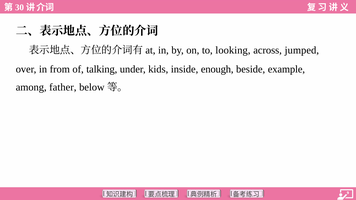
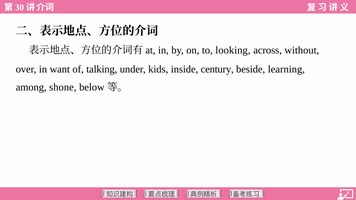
jumped: jumped -> without (302, 50)
from: from -> want (60, 69)
enough: enough -> century (217, 69)
example: example -> learning (286, 69)
father: father -> shone (63, 87)
